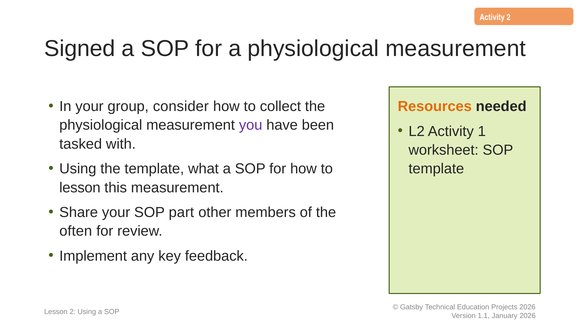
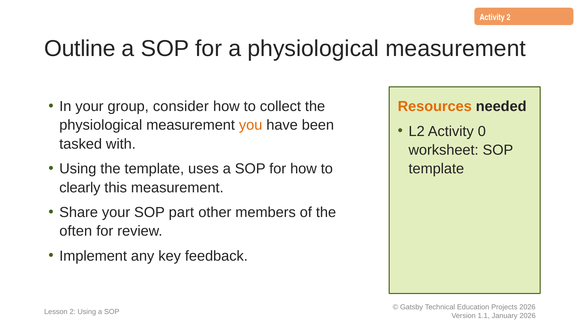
Signed: Signed -> Outline (80, 49)
you colour: purple -> orange (251, 125)
1: 1 -> 0 (482, 131)
what: what -> uses (203, 169)
lesson: lesson -> clearly (80, 188)
